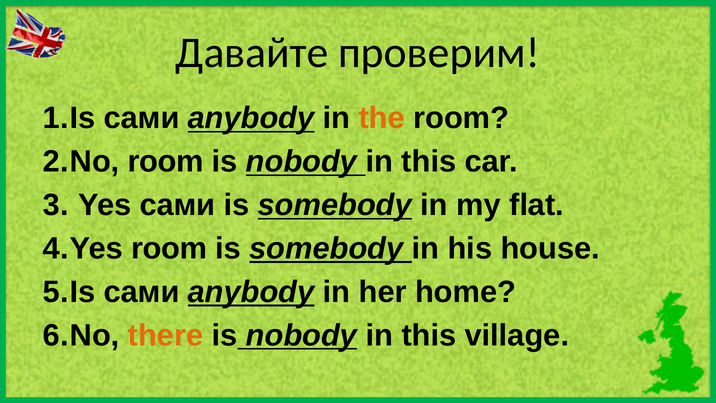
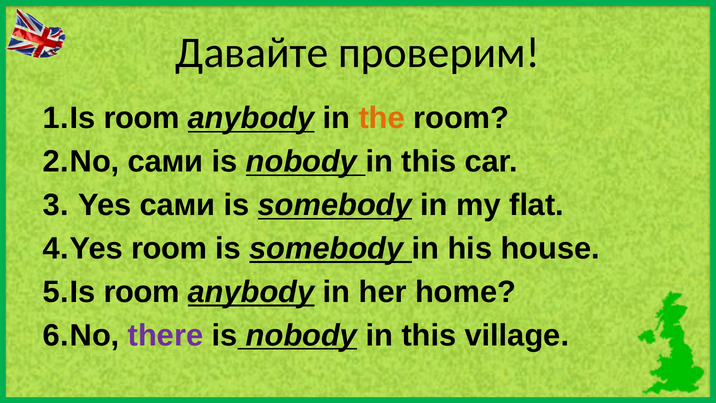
сами: сами -> room (142, 118)
room: room -> сами (166, 162)
сами: сами -> room (142, 292)
there colour: orange -> purple (166, 335)
